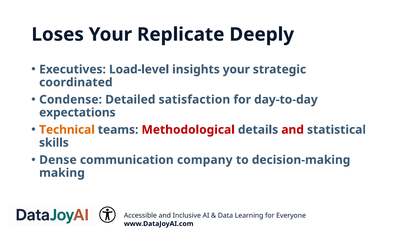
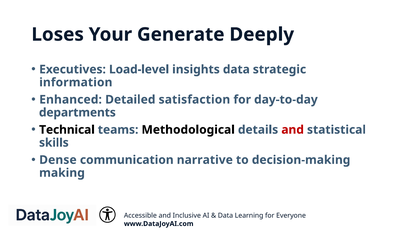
Replicate: Replicate -> Generate (181, 35)
insights your: your -> data (236, 70)
coordinated: coordinated -> information (76, 83)
Condense: Condense -> Enhanced (71, 100)
expectations: expectations -> departments (77, 113)
Technical colour: orange -> black (67, 130)
Methodological colour: red -> black (188, 130)
company: company -> narrative (205, 160)
